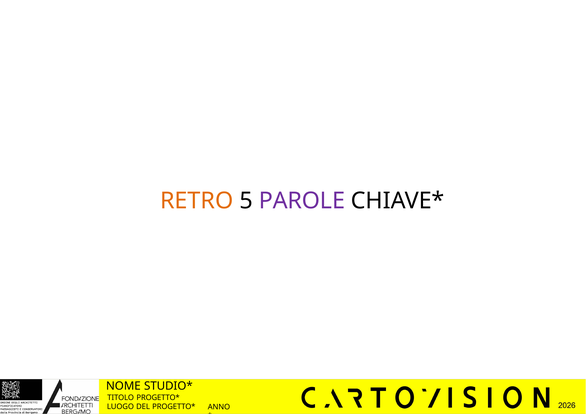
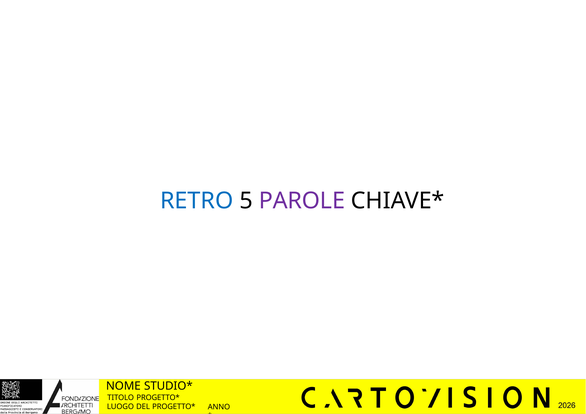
RETRO colour: orange -> blue (197, 201)
